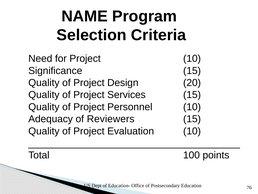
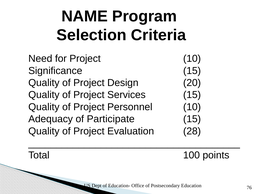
Reviewers: Reviewers -> Participate (111, 119)
Evaluation 10: 10 -> 28 (192, 131)
